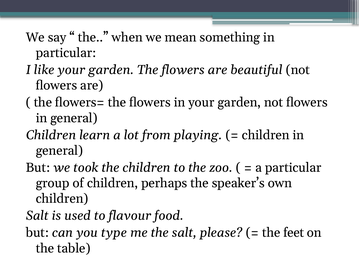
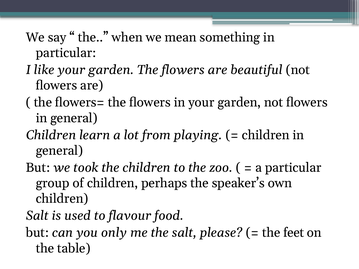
type: type -> only (114, 233)
